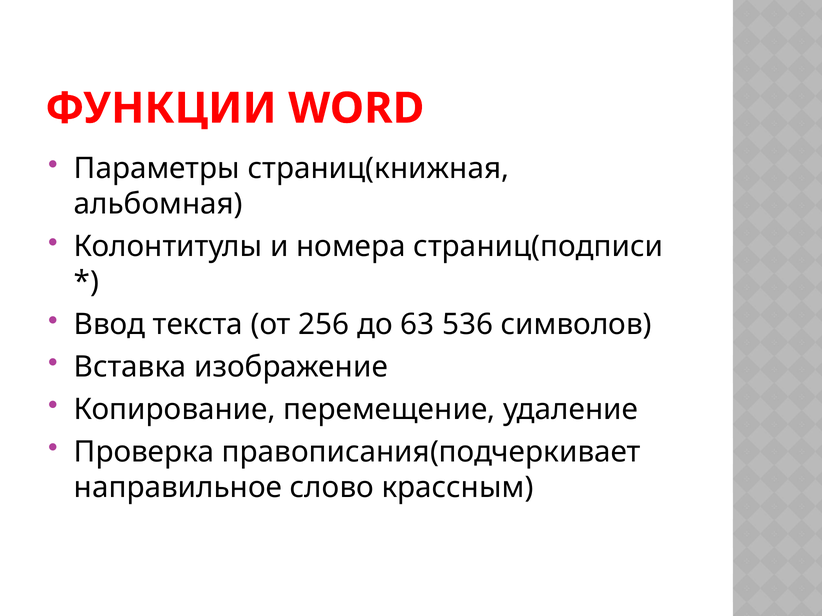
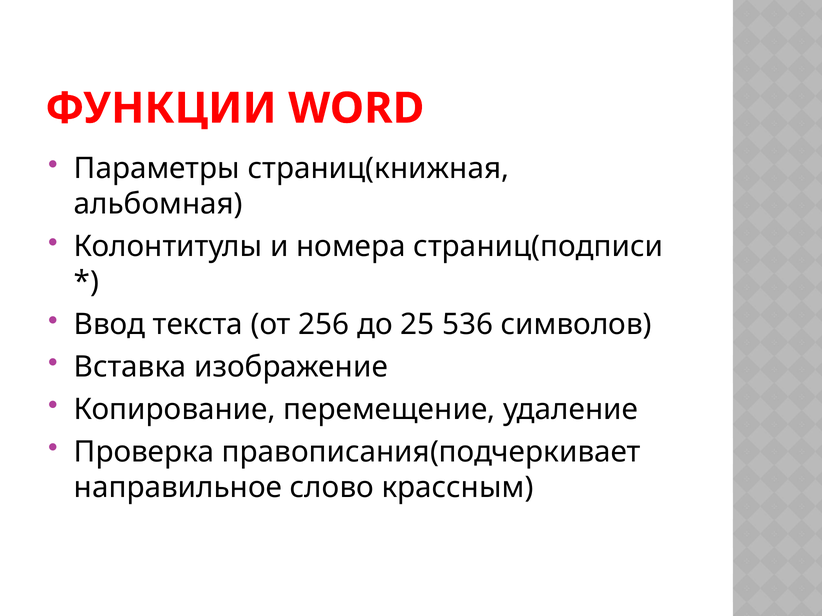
63: 63 -> 25 (417, 325)
